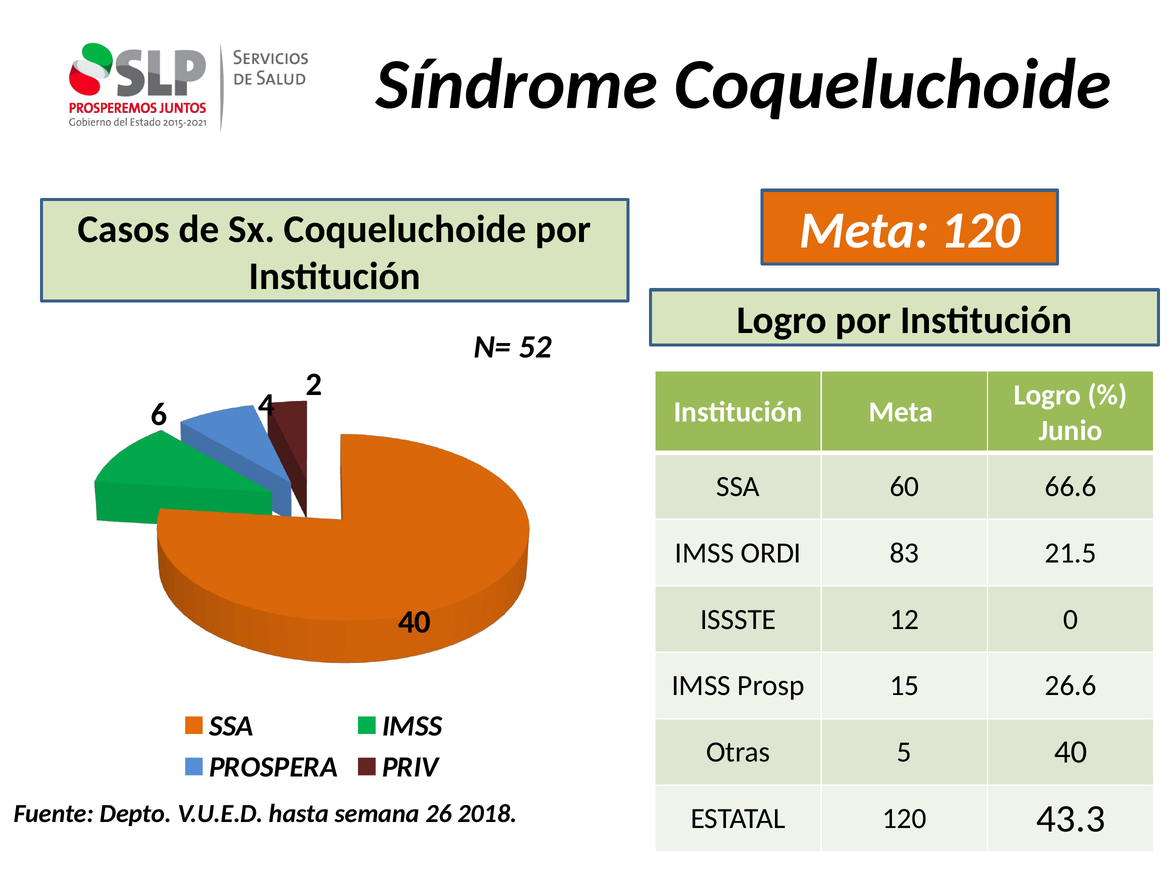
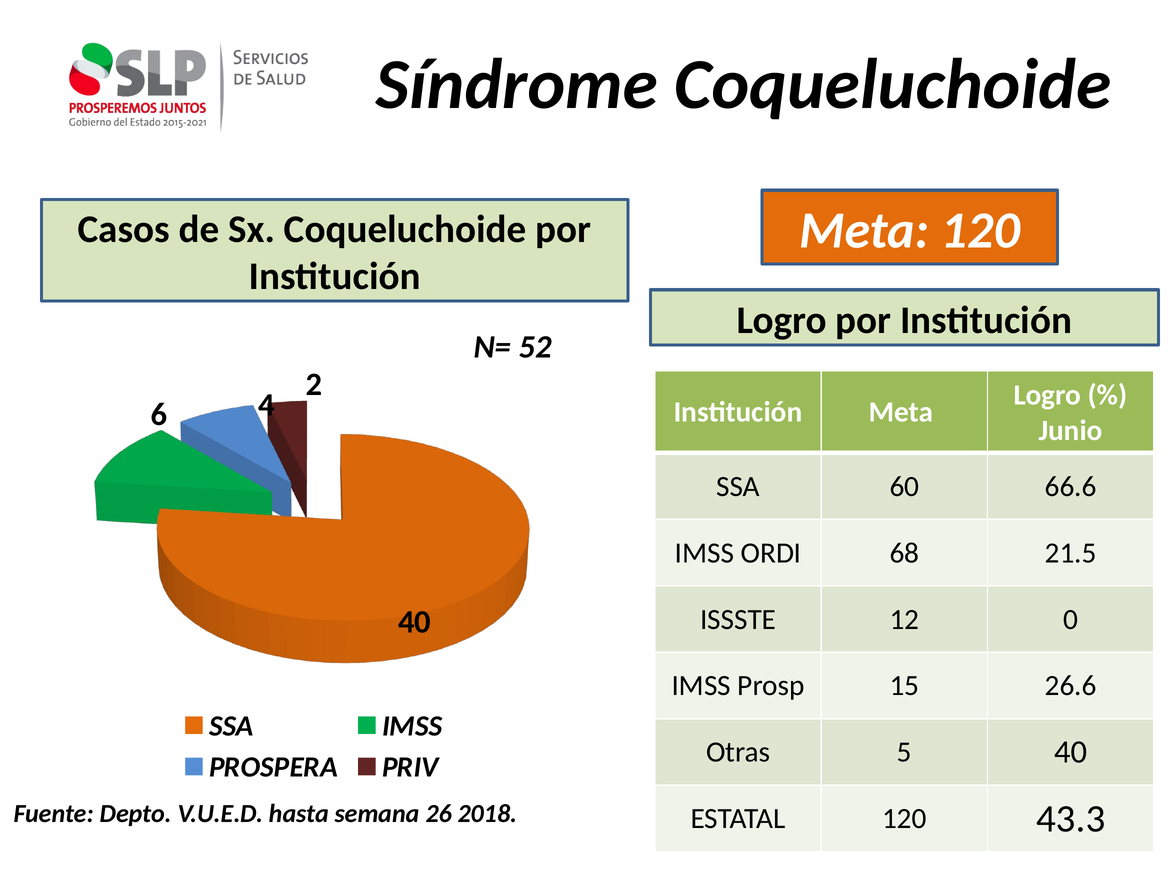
83: 83 -> 68 (904, 553)
